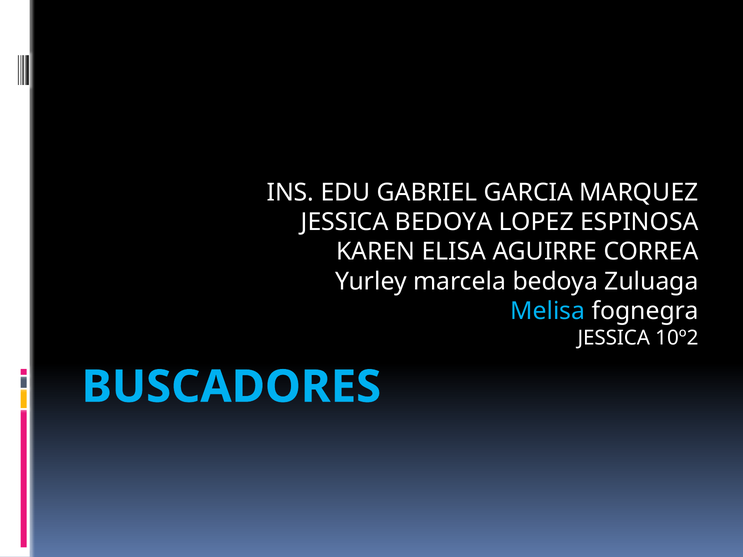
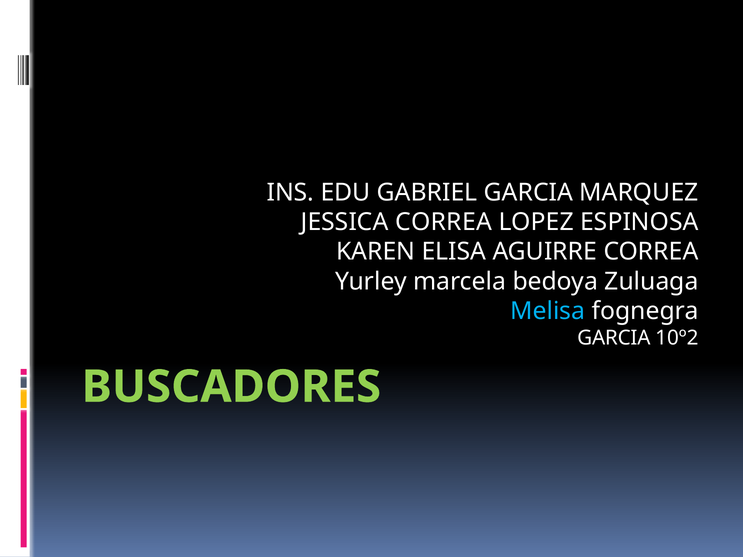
JESSICA BEDOYA: BEDOYA -> CORREA (444, 222)
JESSICA: JESSICA -> GARCIA (614, 338)
BUSCADORES colour: light blue -> light green (231, 387)
